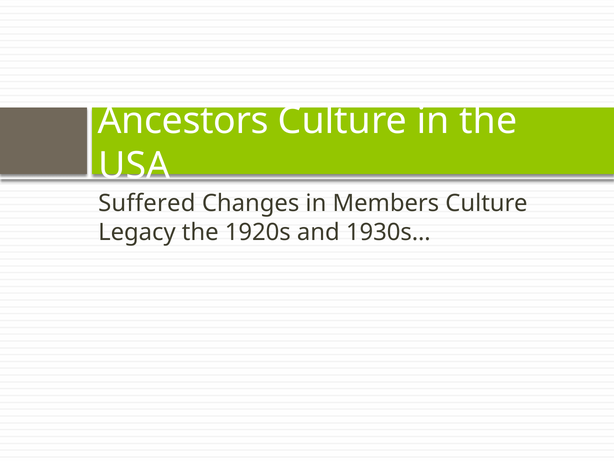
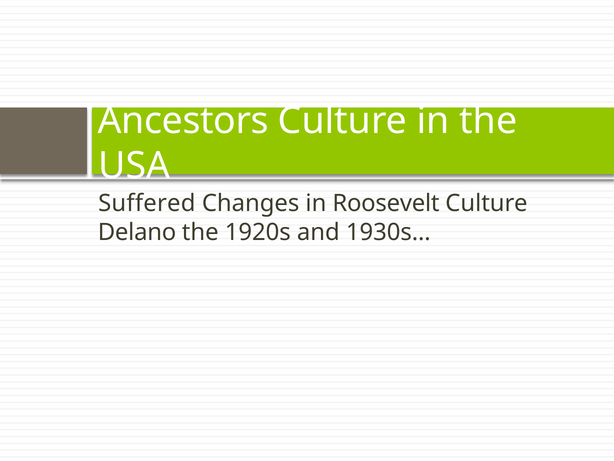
Members: Members -> Roosevelt (386, 203)
Legacy: Legacy -> Delano (137, 232)
